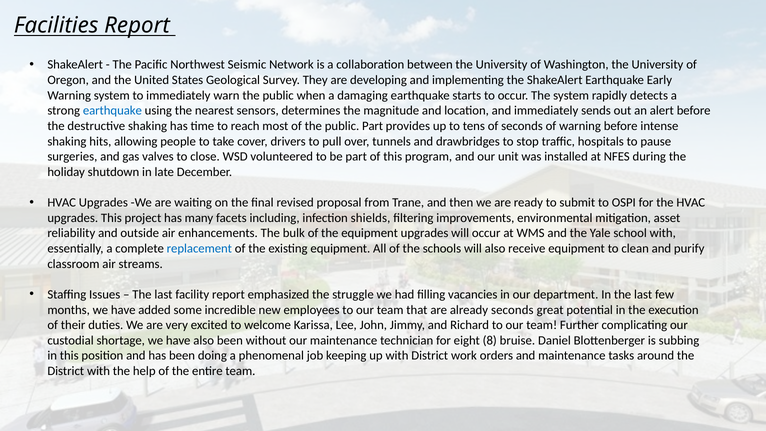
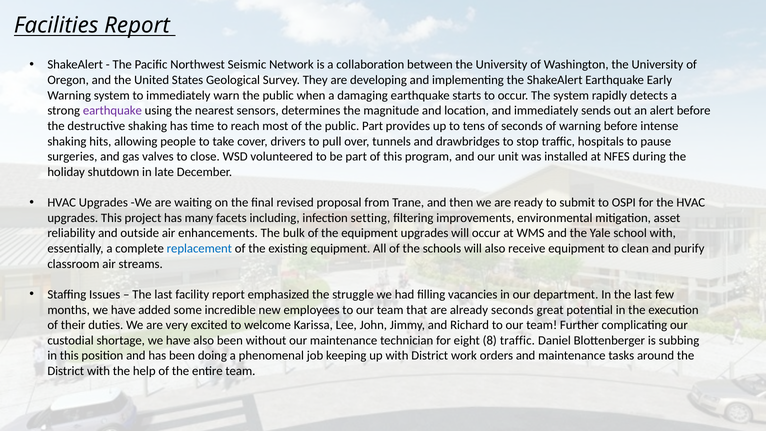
earthquake colour: blue -> purple (112, 111)
shields: shields -> setting (370, 218)
8 bruise: bruise -> traffic (517, 340)
